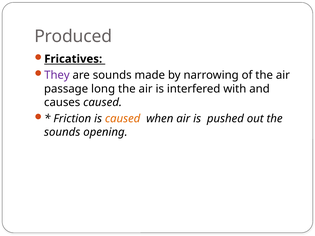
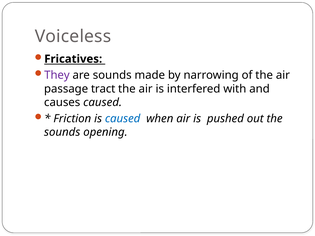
Produced: Produced -> Voiceless (73, 36)
long: long -> tract (103, 89)
caused colour: orange -> blue (123, 119)
